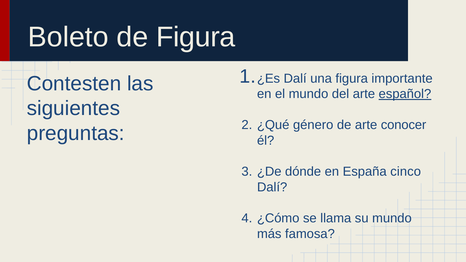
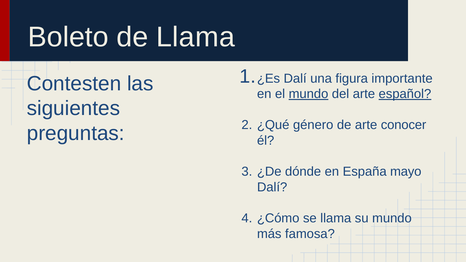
de Figura: Figura -> Llama (196, 37)
mundo underline: none -> present (308, 94)
cinco: cinco -> mayo (406, 172)
